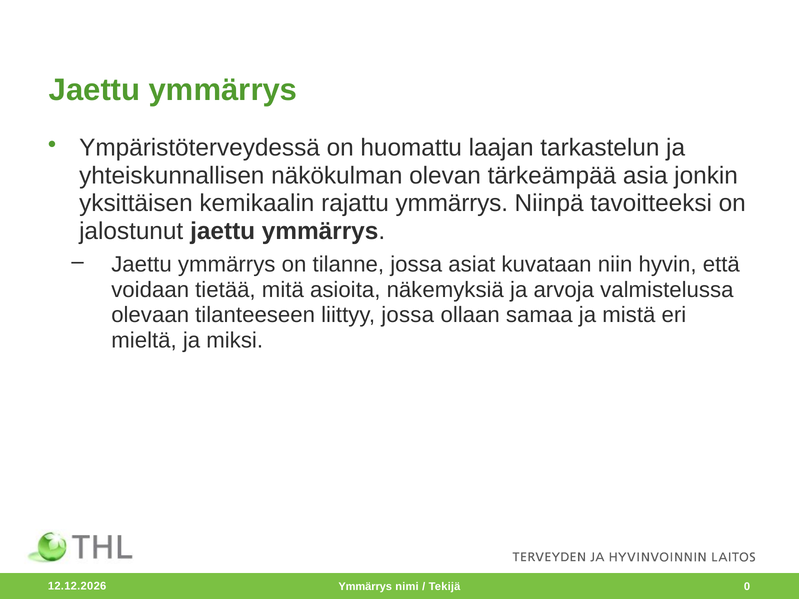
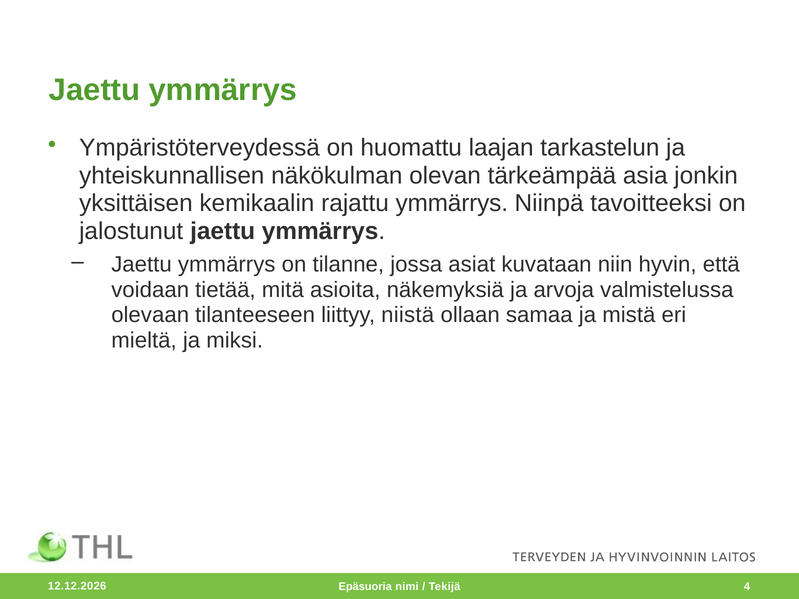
liittyy jossa: jossa -> niistä (408, 315)
Ymmärrys: Ymmärrys -> Epäsuoria (365, 587)
0: 0 -> 4 (747, 587)
